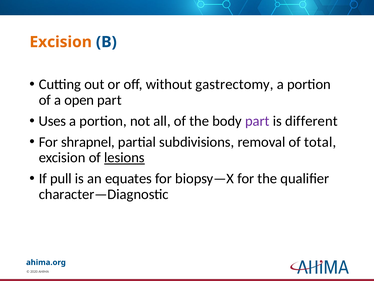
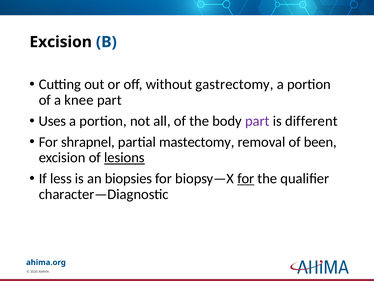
Excision colour: orange -> black (61, 42)
open: open -> knee (79, 100)
subdivisions: subdivisions -> mastectomy (197, 142)
total: total -> been (320, 142)
pull: pull -> less (61, 178)
equates: equates -> biopsies (128, 178)
for underline: none -> present (246, 178)
